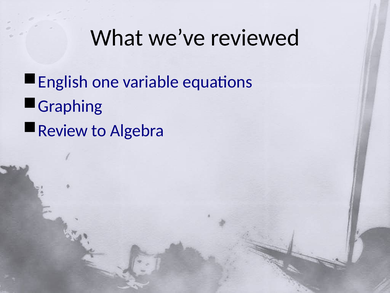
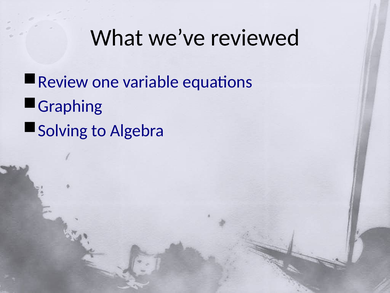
English: English -> Review (63, 82)
Review: Review -> Solving (63, 130)
